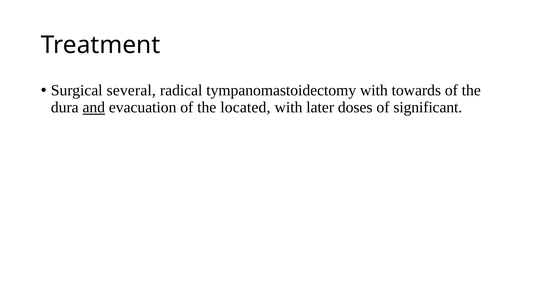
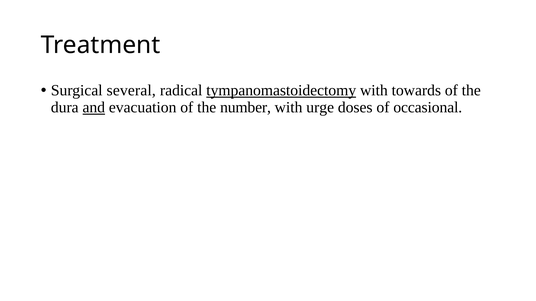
tympanomastoidectomy underline: none -> present (281, 91)
located: located -> number (246, 108)
later: later -> urge (320, 108)
significant: significant -> occasional (428, 108)
